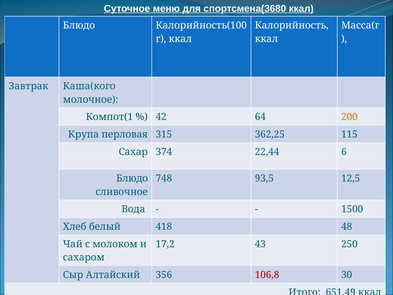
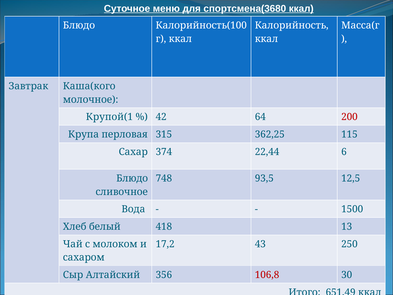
Компот(1: Компот(1 -> Крупой(1 (109, 117)
200 colour: orange -> red (349, 117)
48: 48 -> 13 (347, 226)
